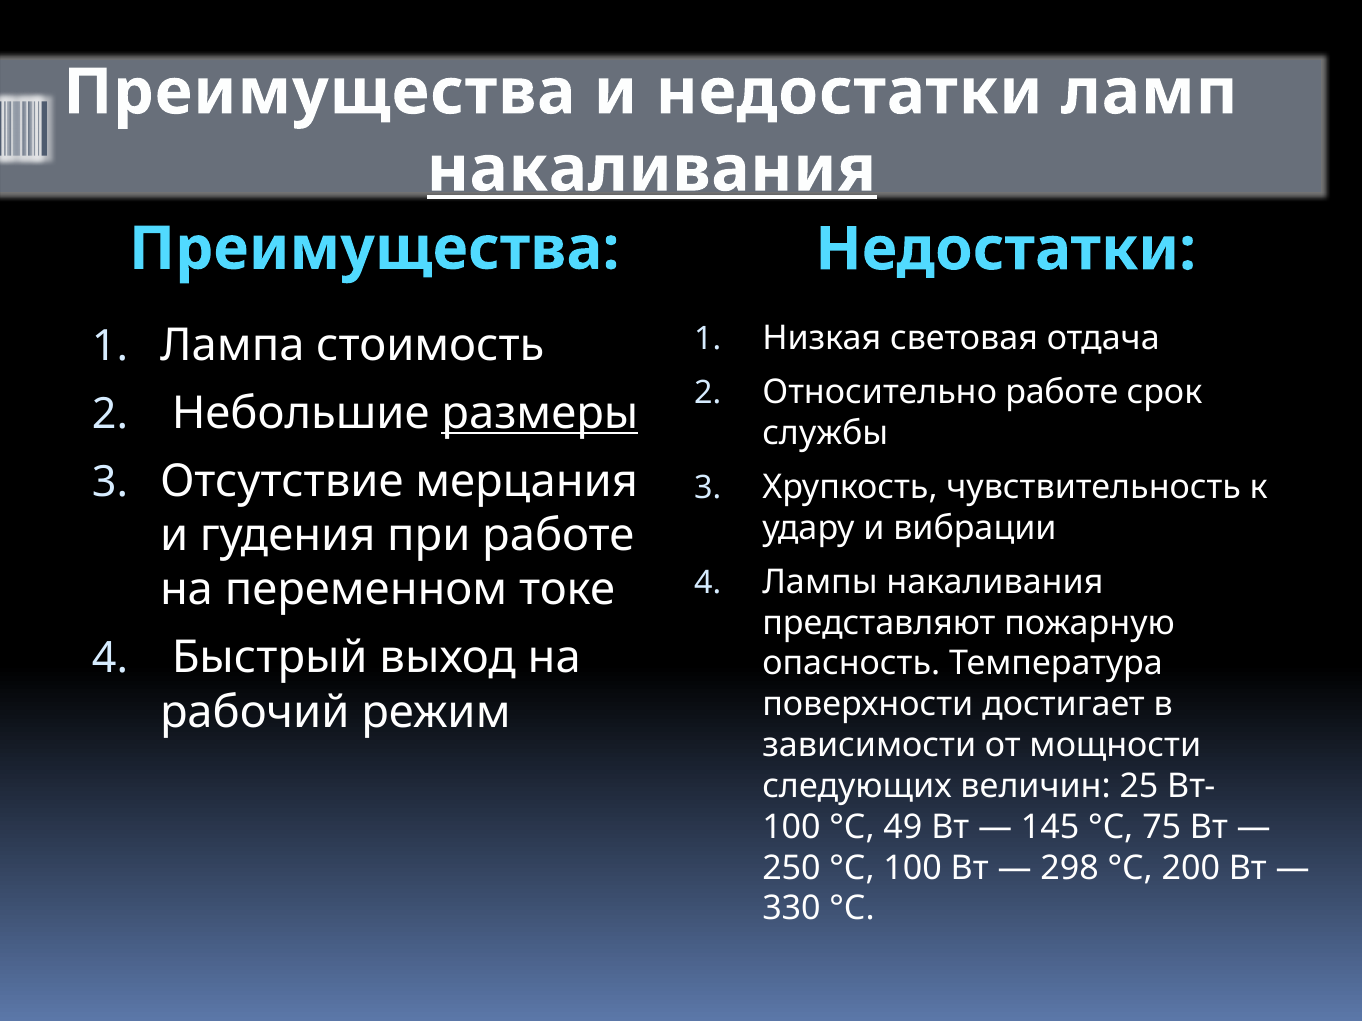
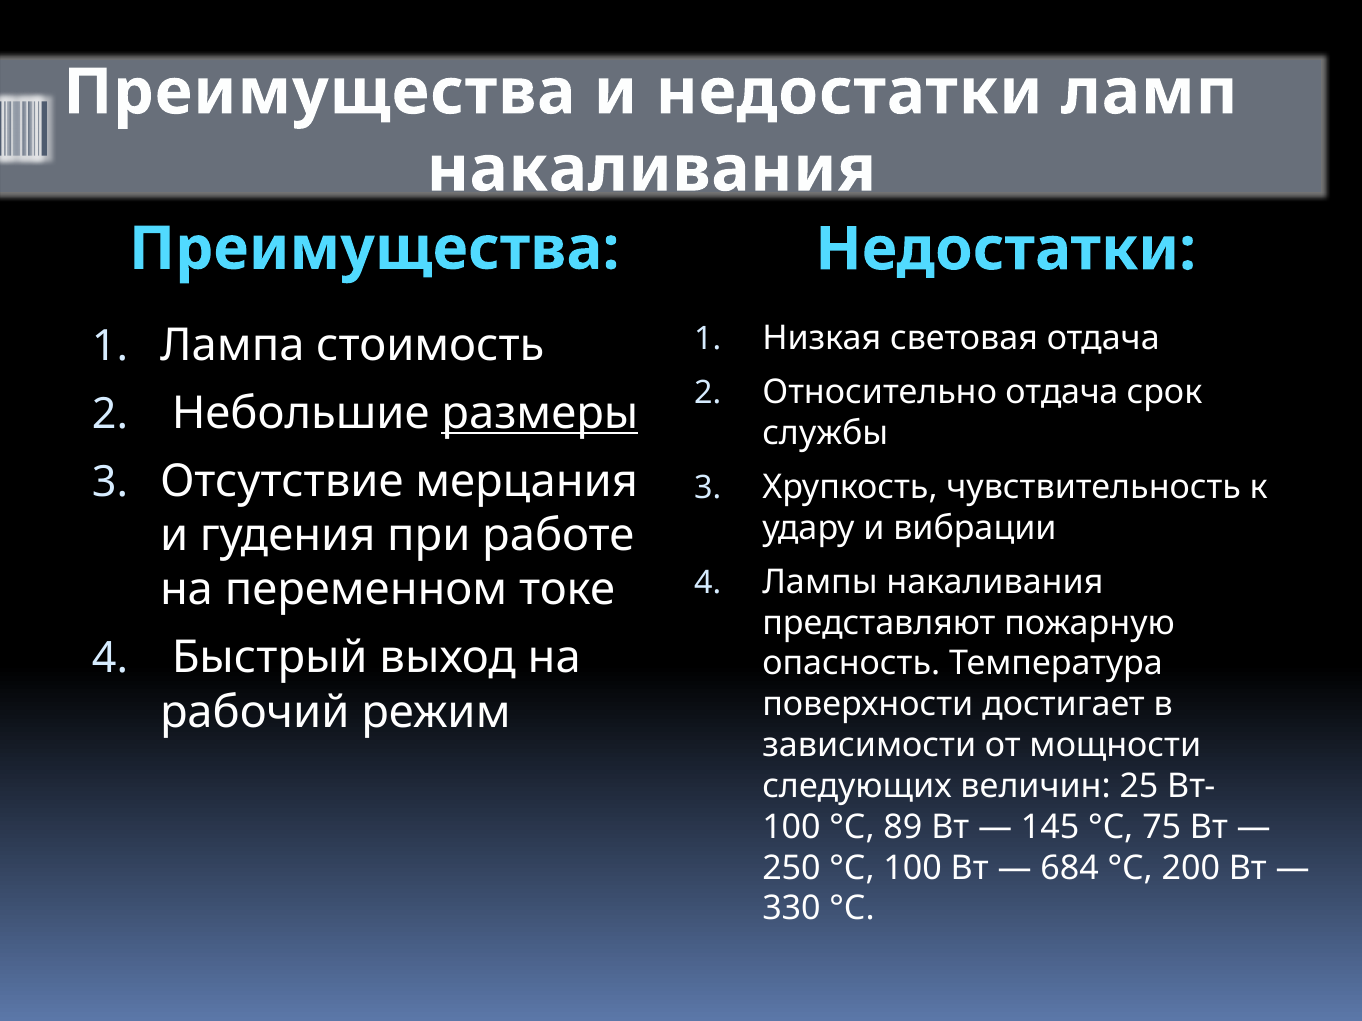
накаливания underline: present -> none (651, 169)
Относительно работе: работе -> отдача (1062, 392)
49: 49 -> 89 (903, 827)
298: 298 -> 684 (1070, 868)
